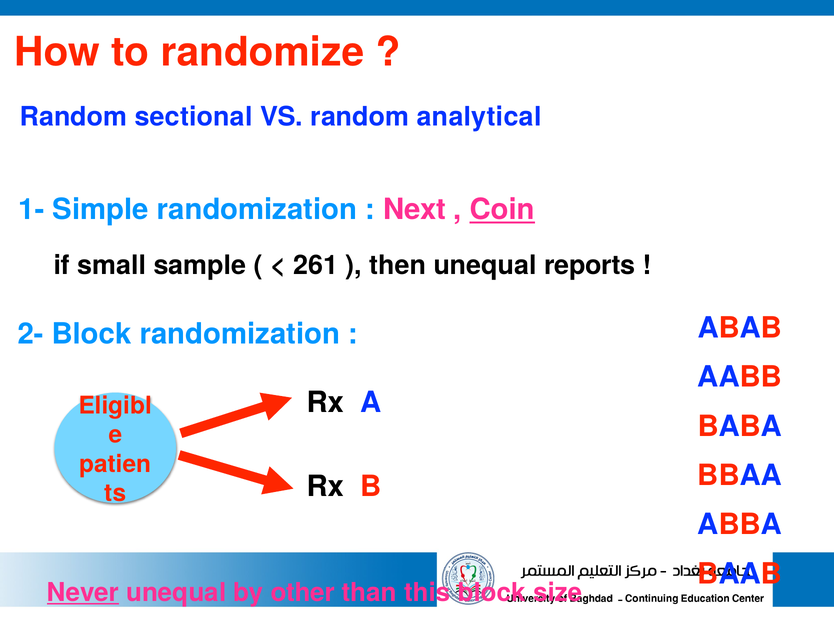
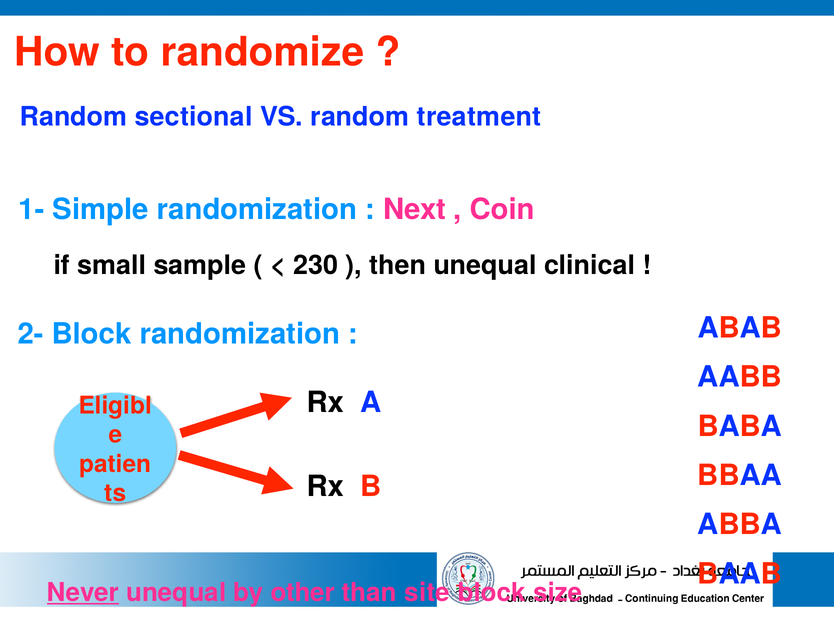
analytical: analytical -> treatment (479, 117)
Coin underline: present -> none (502, 210)
261: 261 -> 230 (316, 266)
reports: reports -> clinical (590, 266)
this: this -> site (427, 593)
